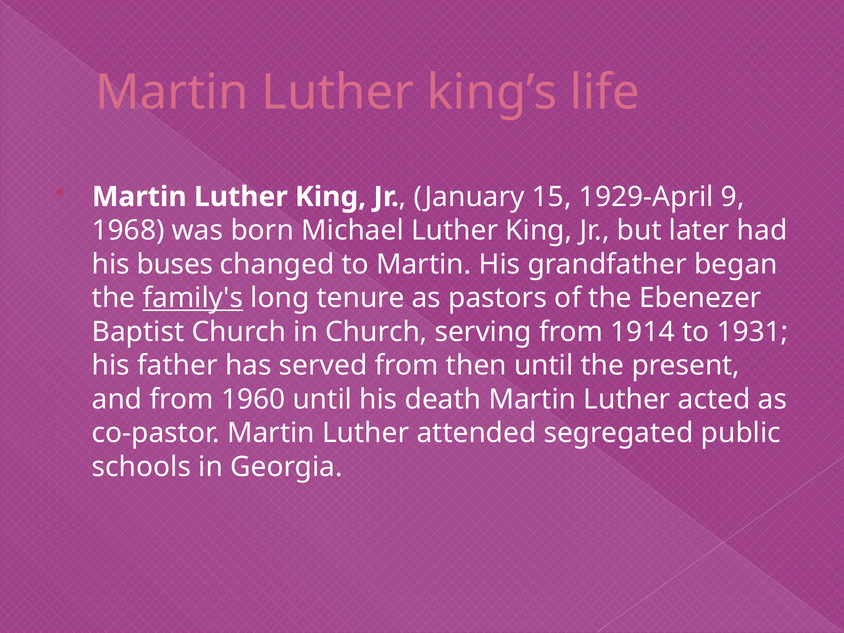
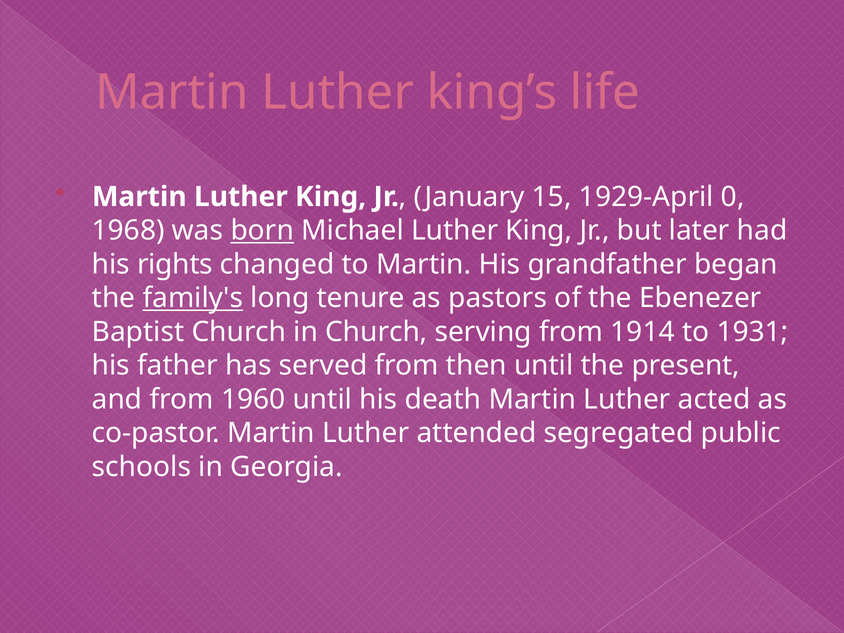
9: 9 -> 0 (733, 197)
born underline: none -> present (262, 231)
buses: buses -> rights (175, 264)
